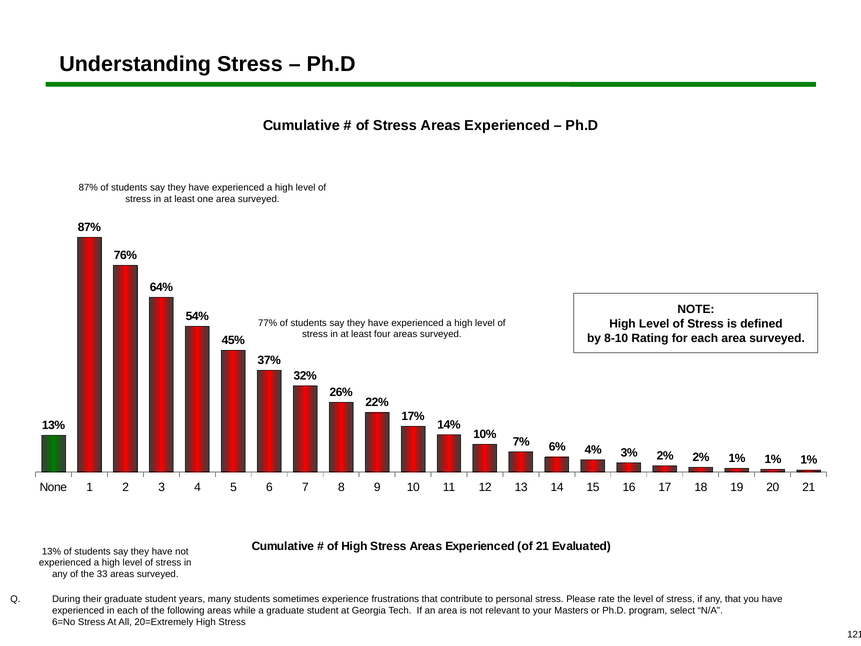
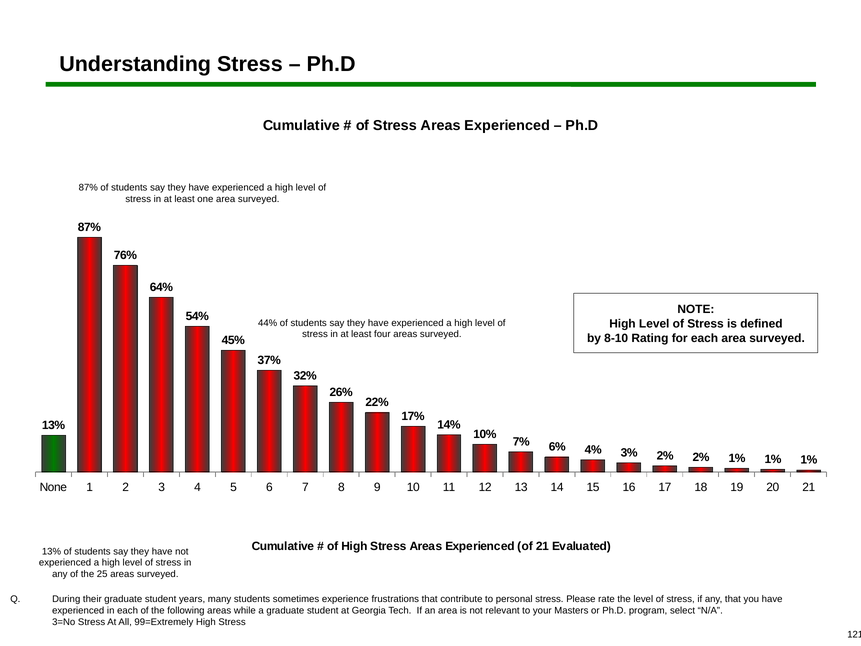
77%: 77% -> 44% (268, 323)
33: 33 -> 25 (102, 574)
6=No: 6=No -> 3=No (64, 622)
20=Extremely: 20=Extremely -> 99=Extremely (164, 622)
